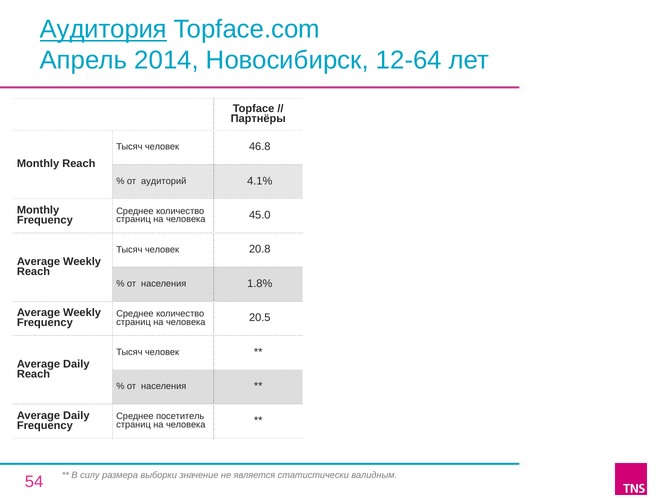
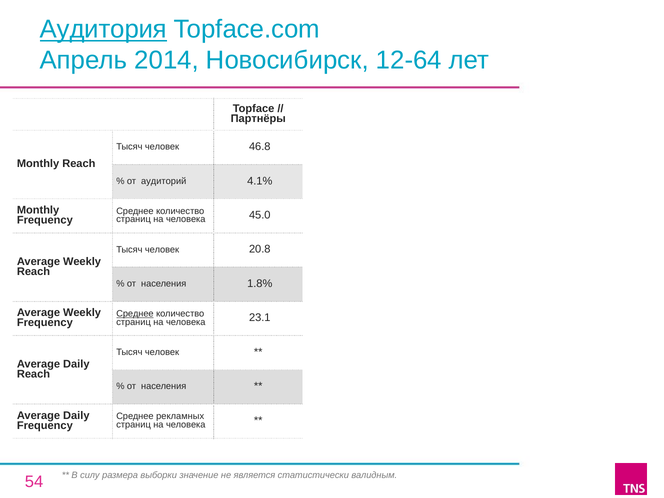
Среднее underline: none -> present (135, 314)
20.5: 20.5 -> 23.1 (260, 318)
посетитель: посетитель -> рекламных (180, 416)
